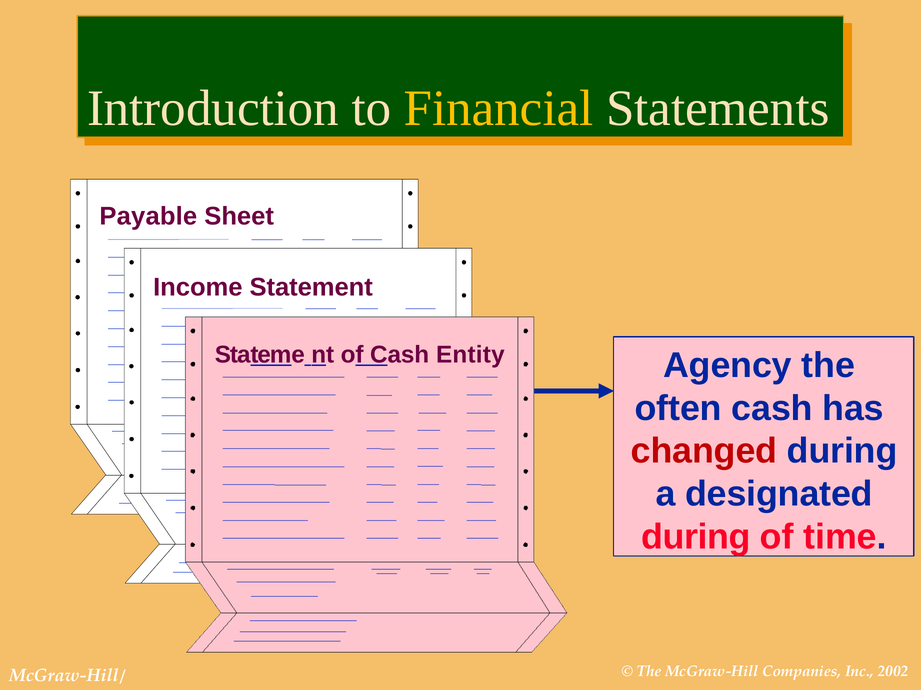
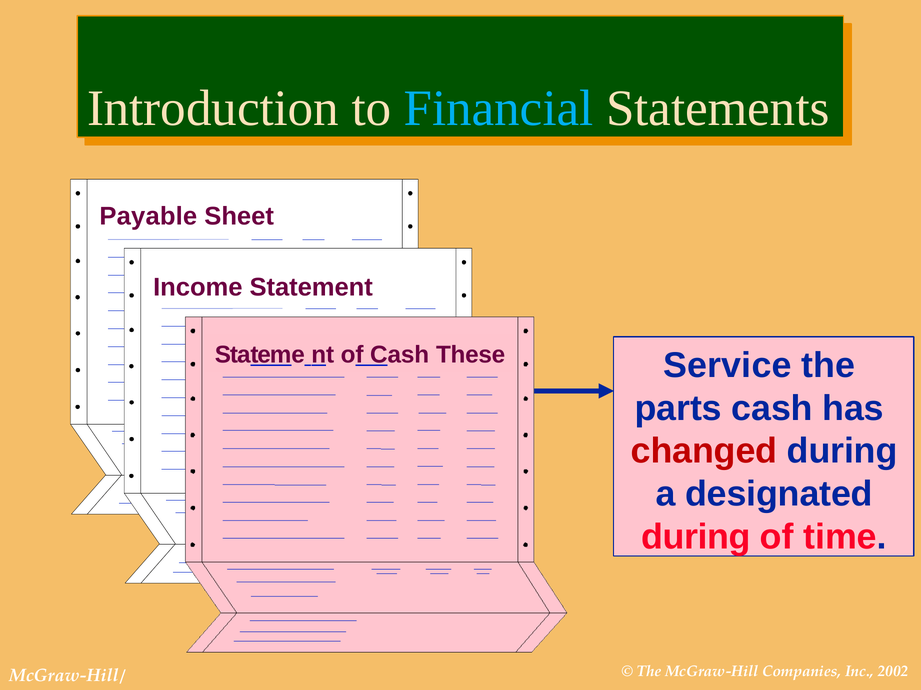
Financial colour: yellow -> light blue (499, 108)
Entity: Entity -> These (471, 355)
Agency: Agency -> Service (727, 366)
often: often -> parts (678, 409)
